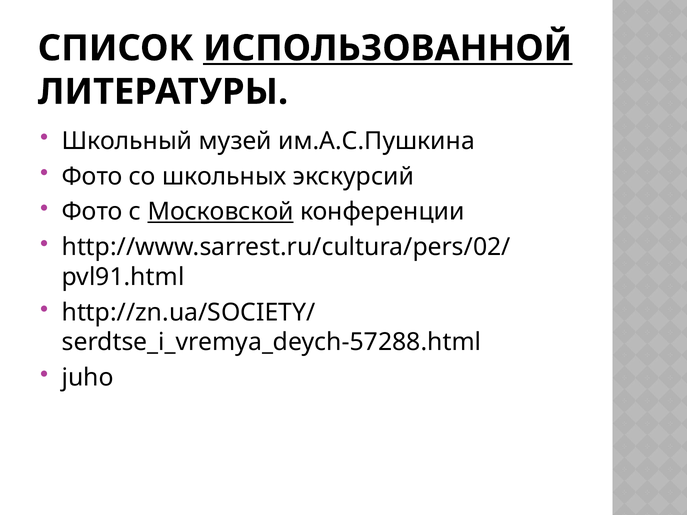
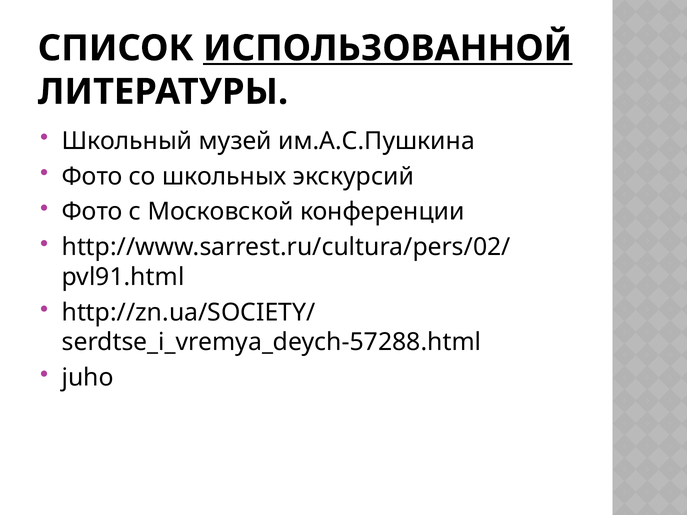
Московской underline: present -> none (221, 212)
